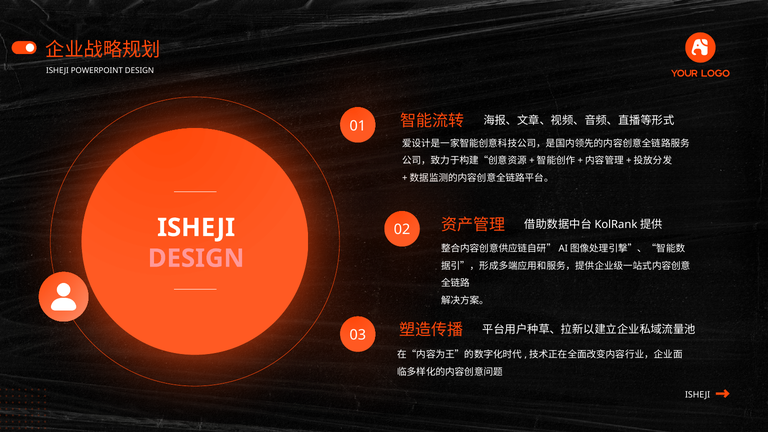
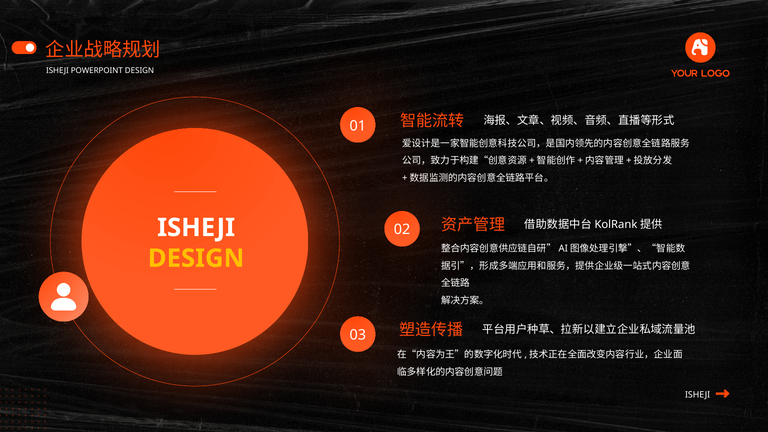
DESIGN colour: pink -> yellow (196, 258)
